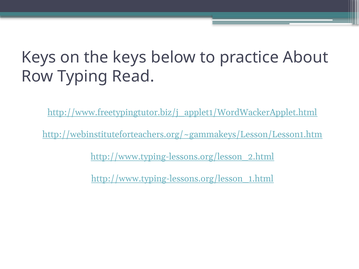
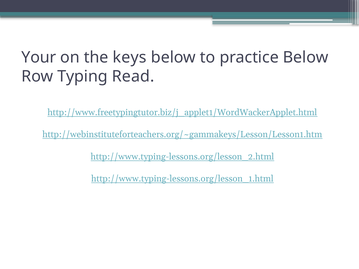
Keys: Keys -> Your (39, 57)
practice About: About -> Below (306, 57)
